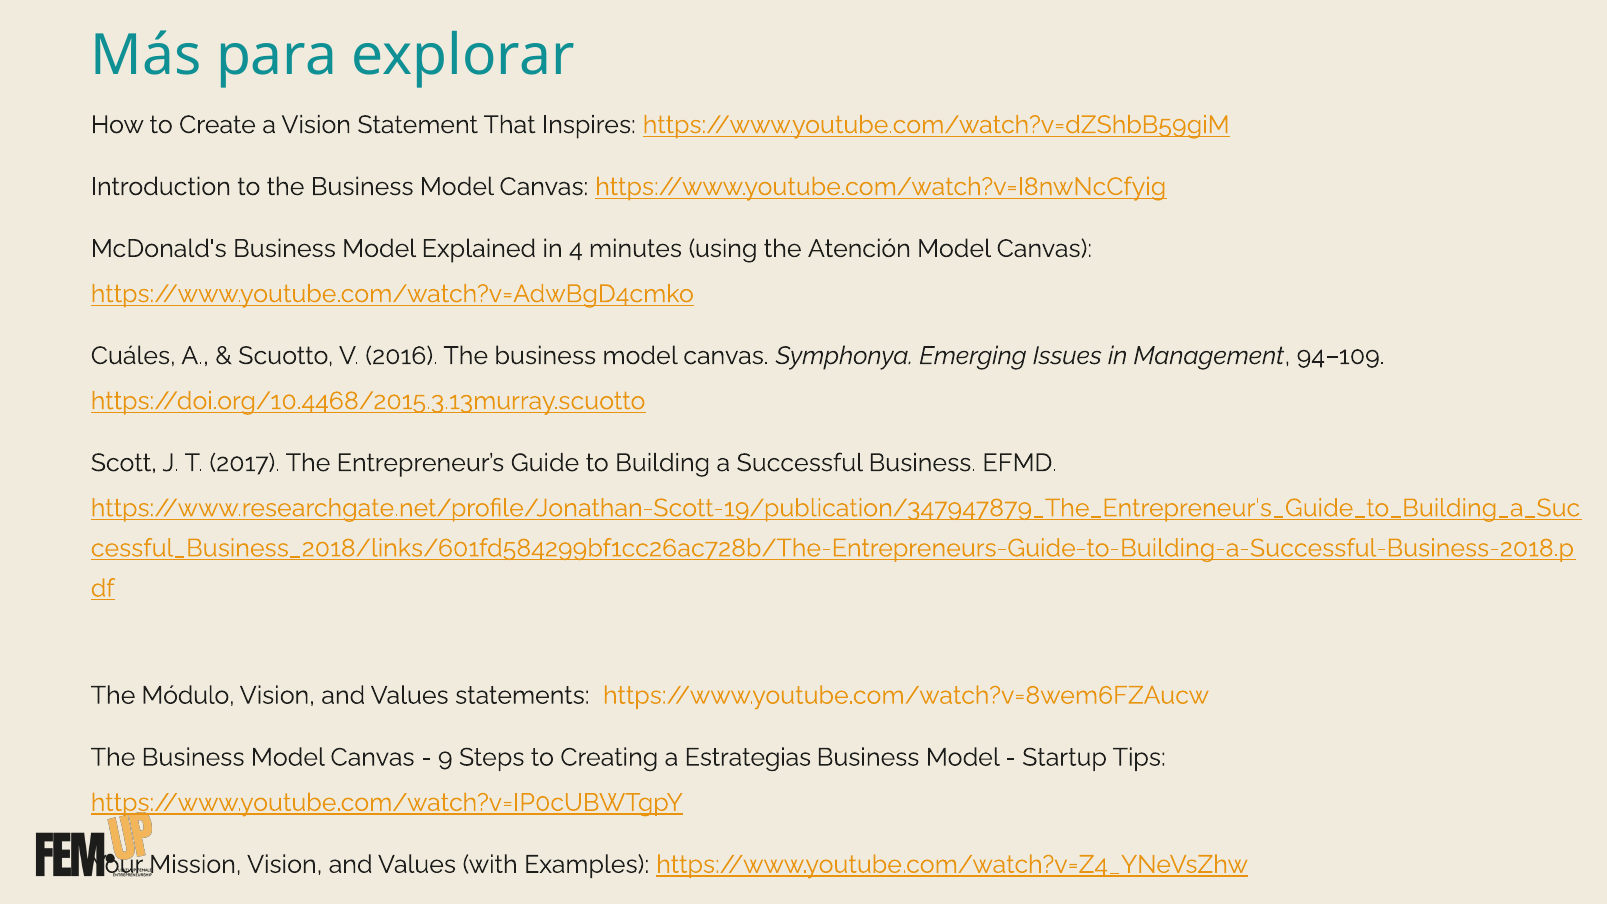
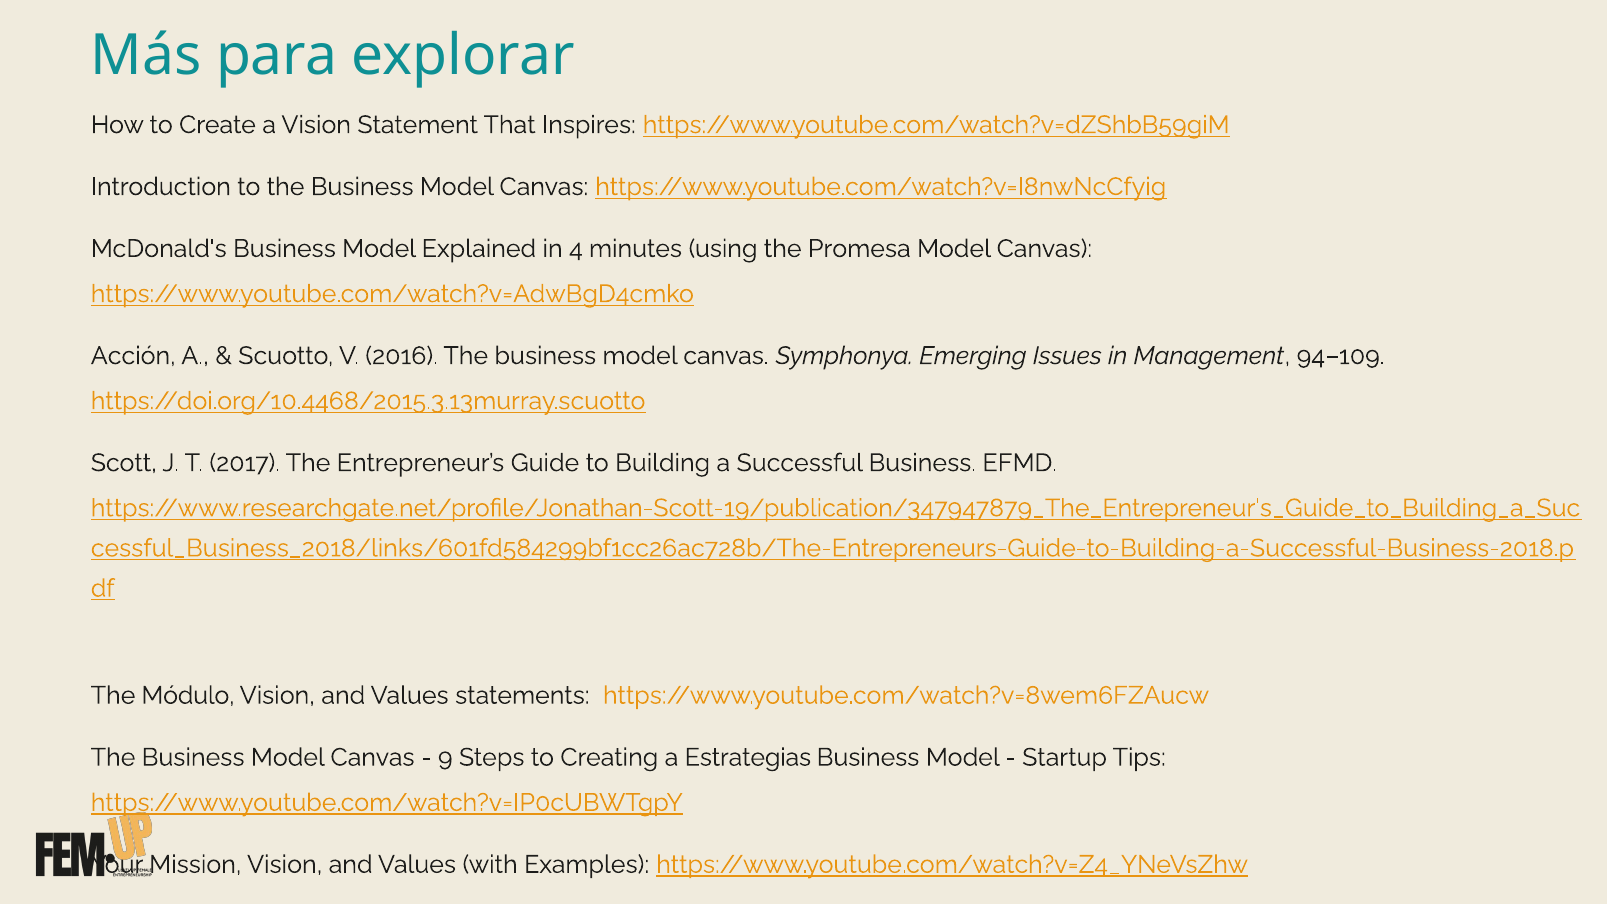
Atención: Atención -> Promesa (859, 249)
Cuáles: Cuáles -> Acción (133, 356)
